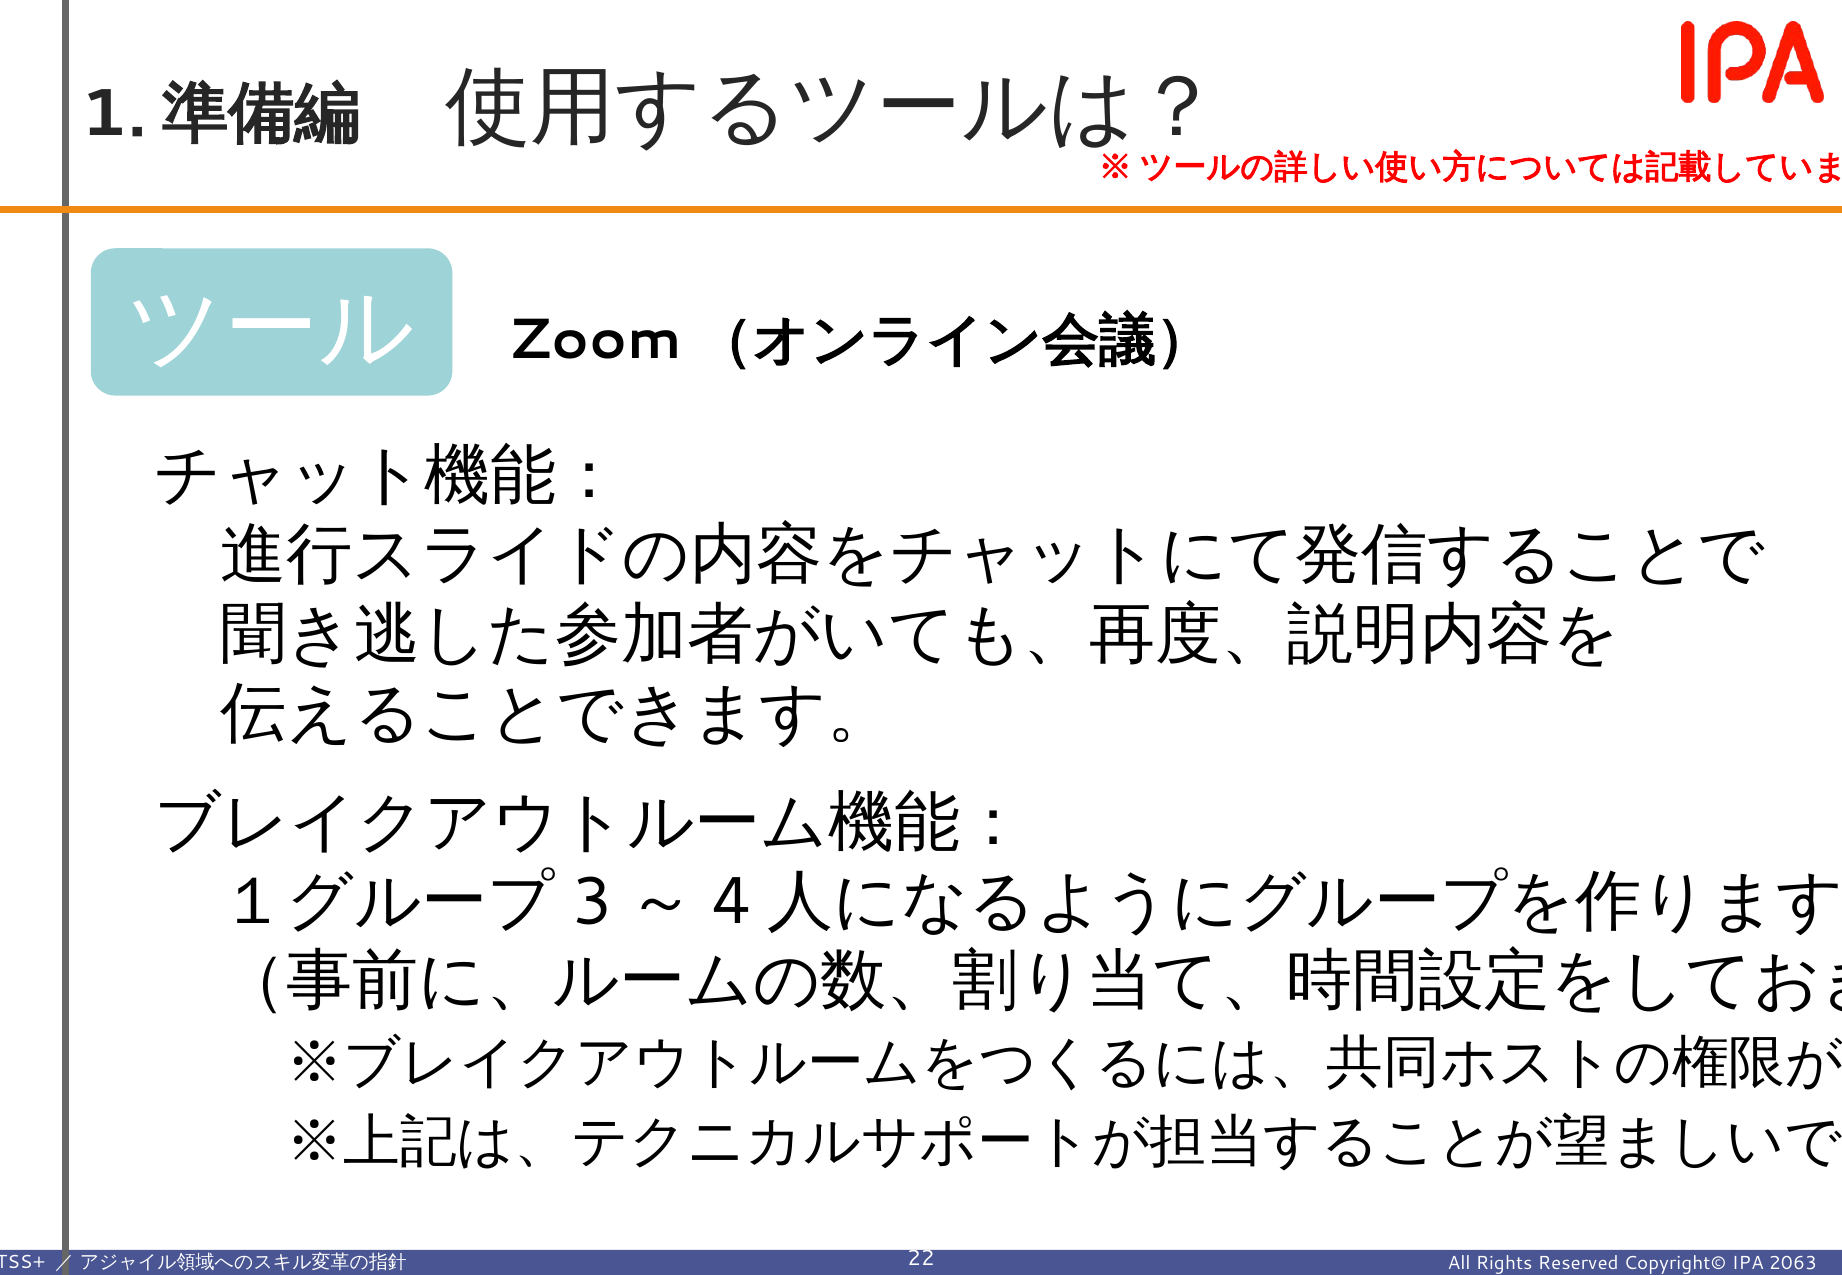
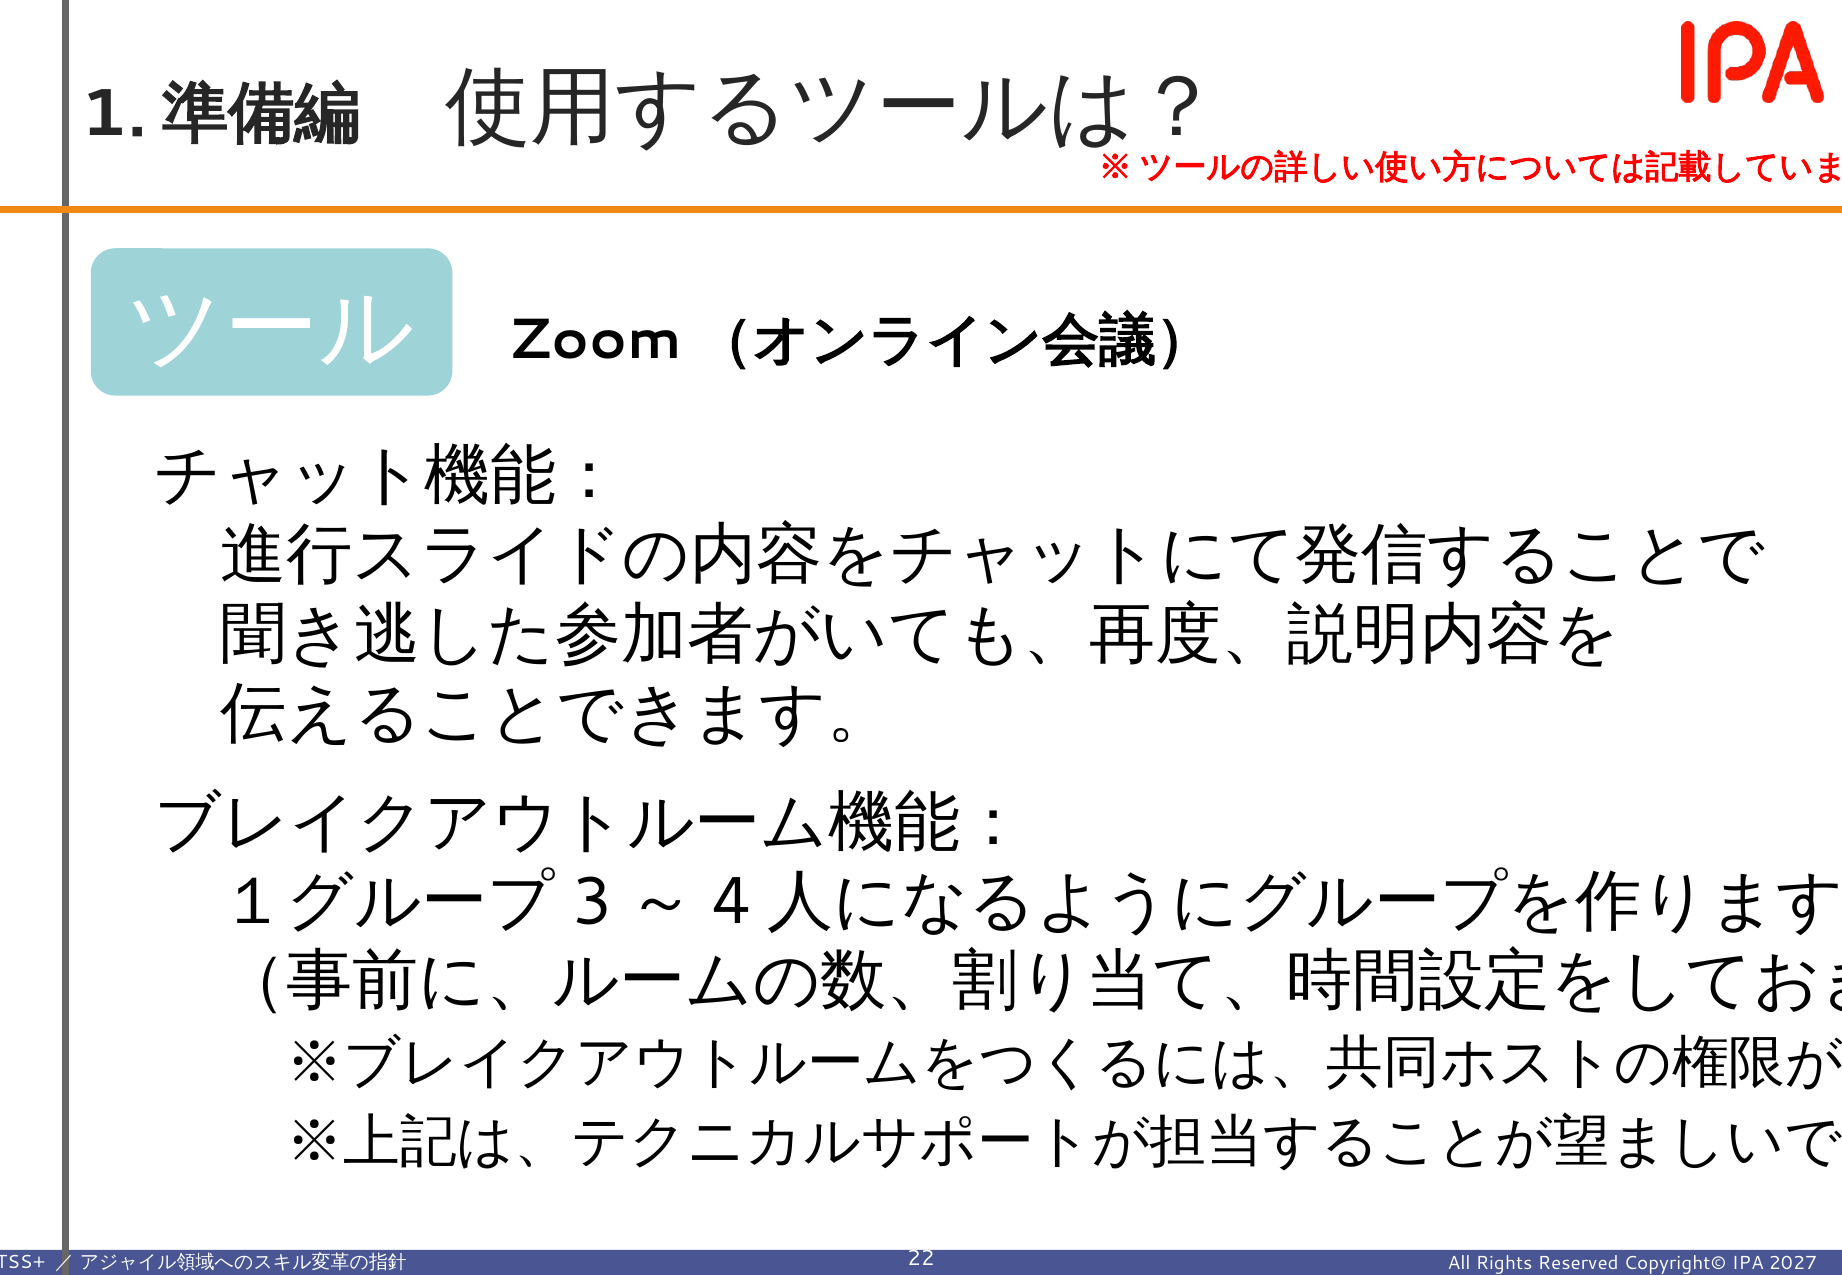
2063: 2063 -> 2027 (1793, 1264)
